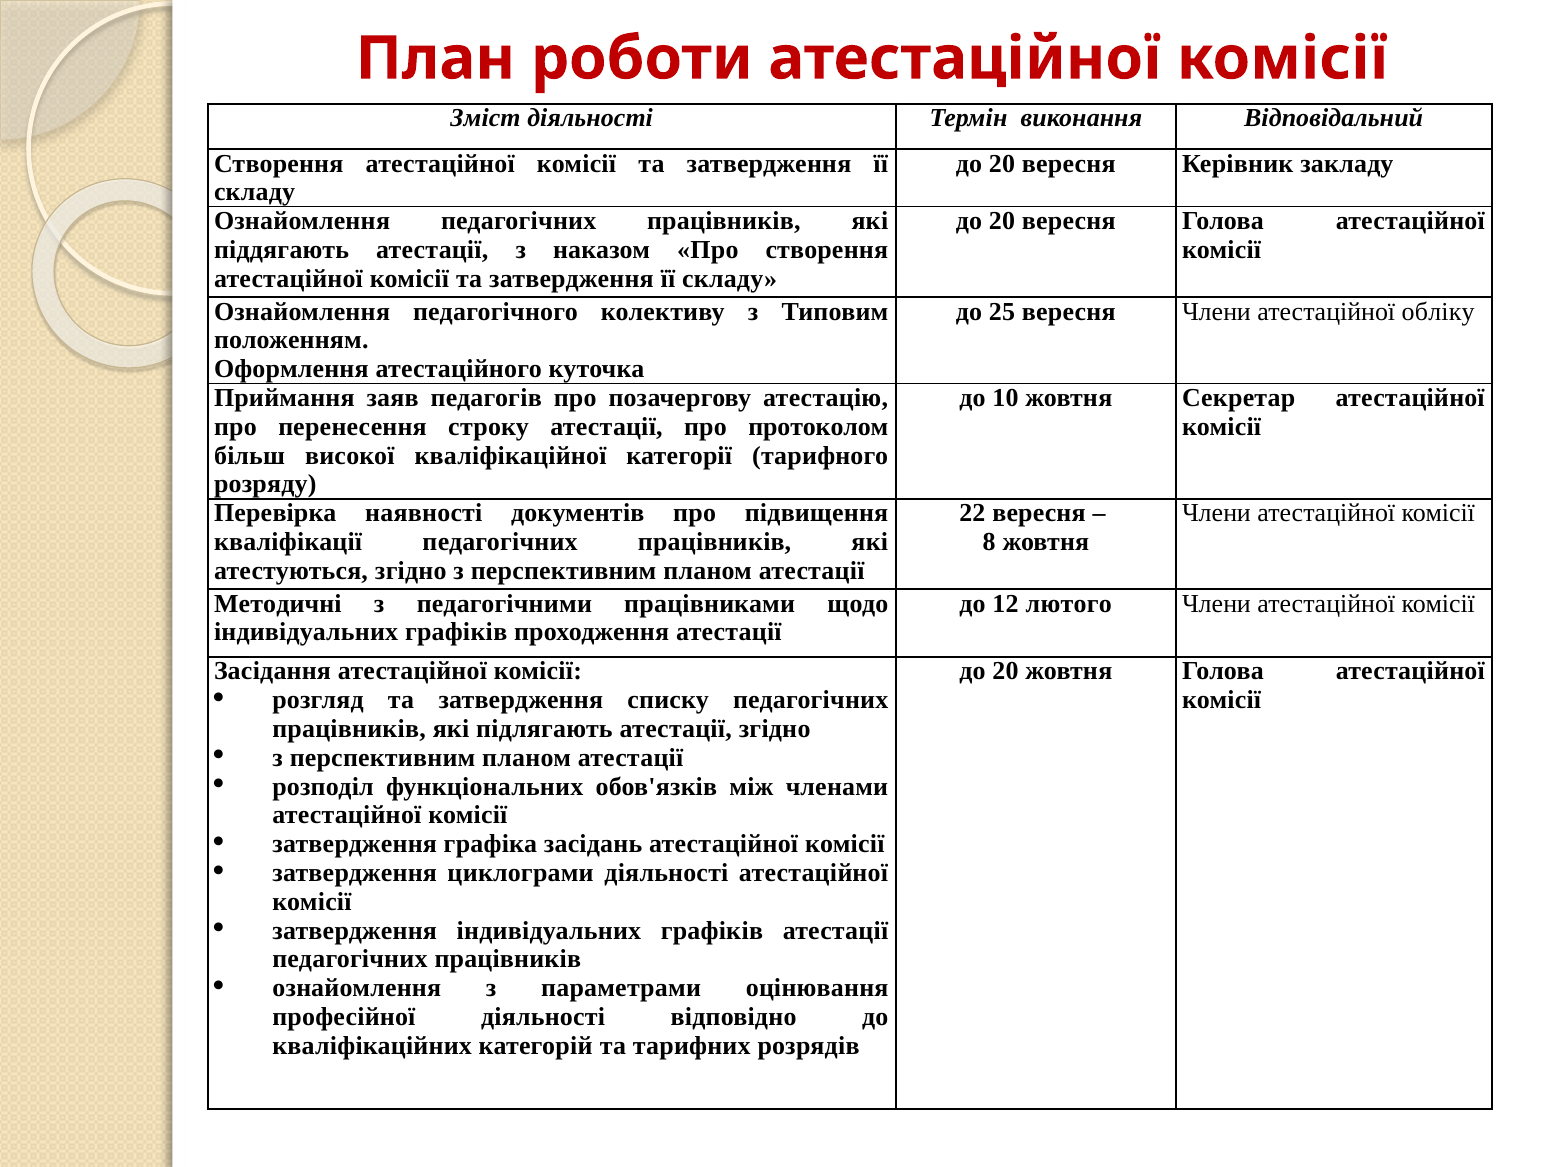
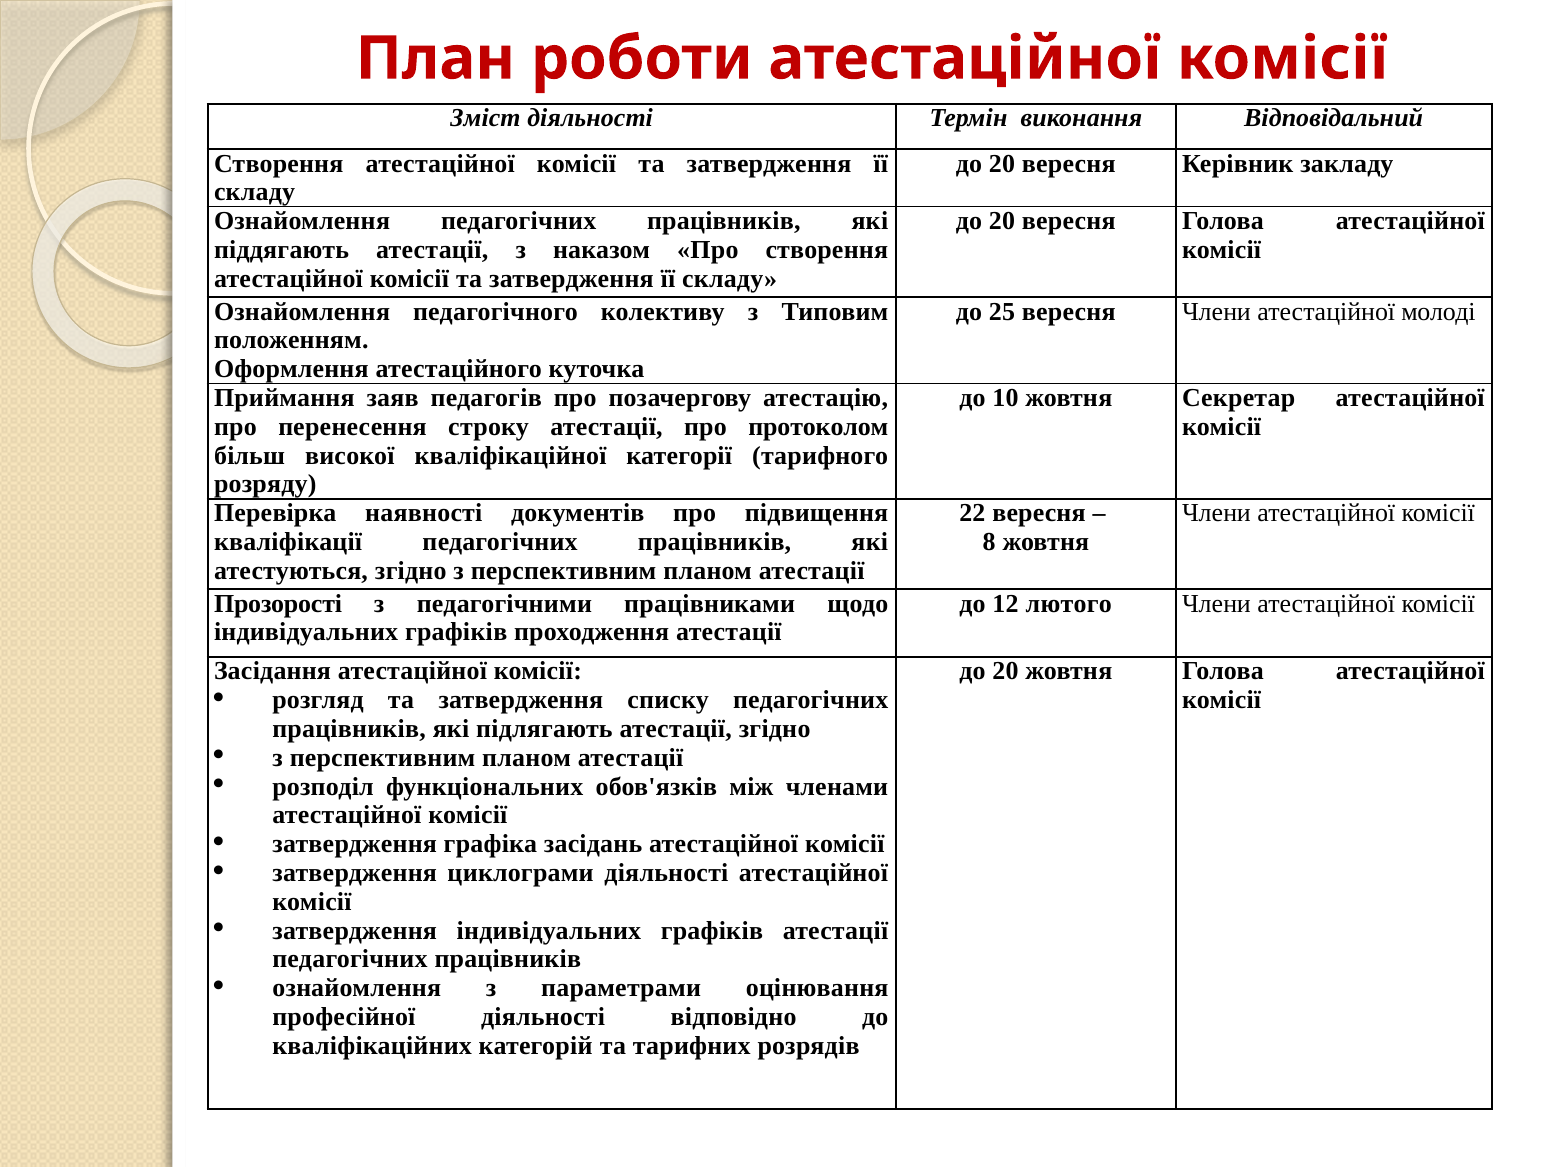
обліку: обліку -> молоді (1438, 312)
Методичні: Методичні -> Прозорості (278, 604)
